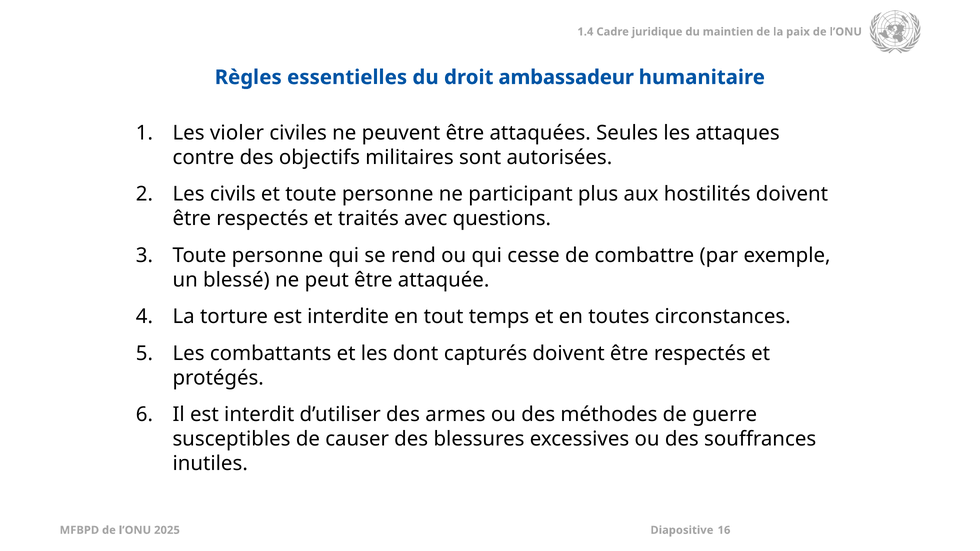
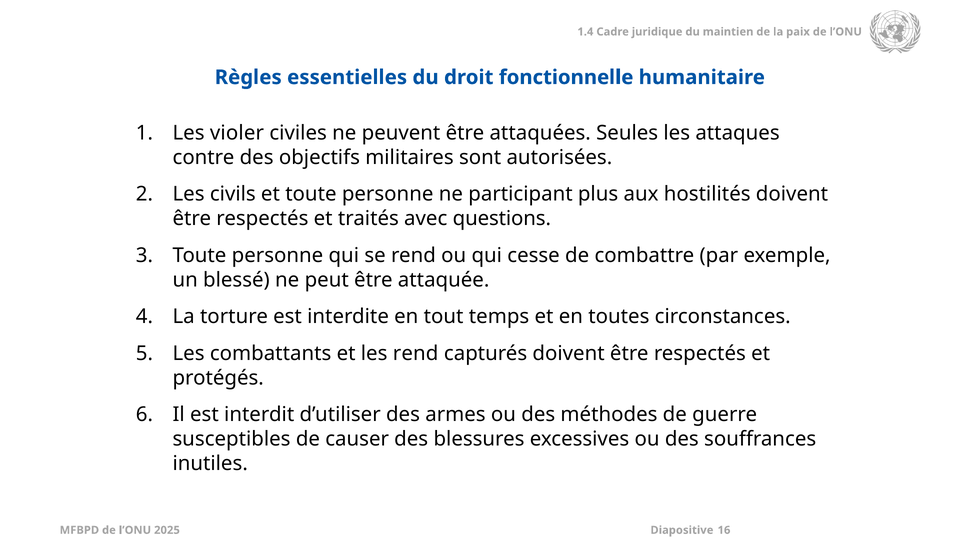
ambassadeur: ambassadeur -> fonctionnelle (566, 77)
les dont: dont -> rend (416, 354)
